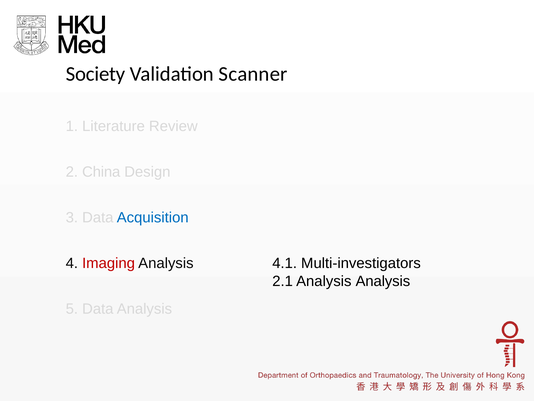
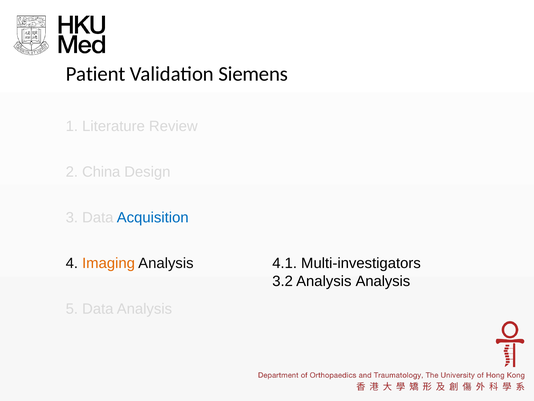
Society: Society -> Patient (96, 74)
Scanner: Scanner -> Siemens (253, 74)
Imaging colour: red -> orange (109, 263)
2.1: 2.1 -> 3.2 (283, 281)
